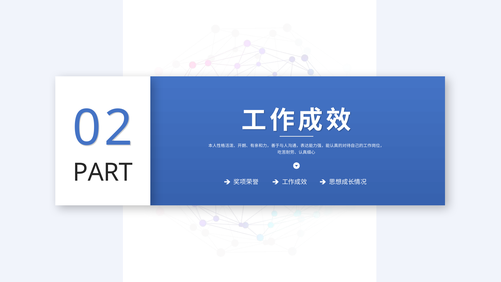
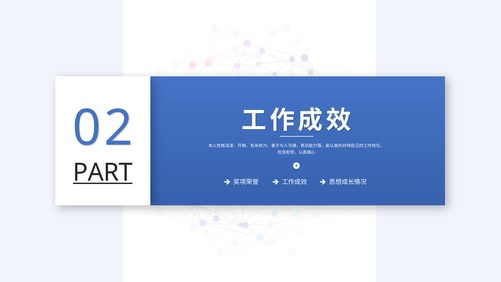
PART underline: none -> present (103, 172)
